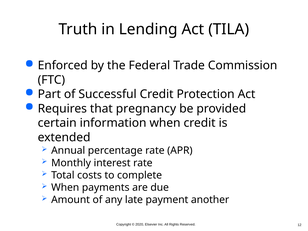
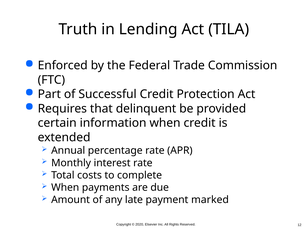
pregnancy: pregnancy -> delinquent (146, 109)
another: another -> marked (210, 200)
